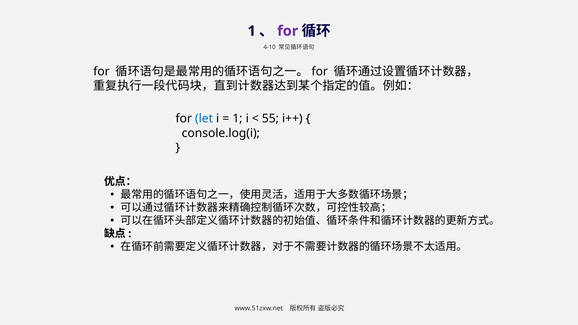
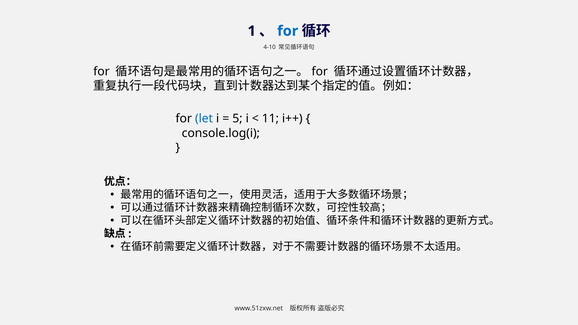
for colour: purple -> blue (288, 31)
1: 1 -> 5 (237, 119)
55: 55 -> 11 (270, 119)
